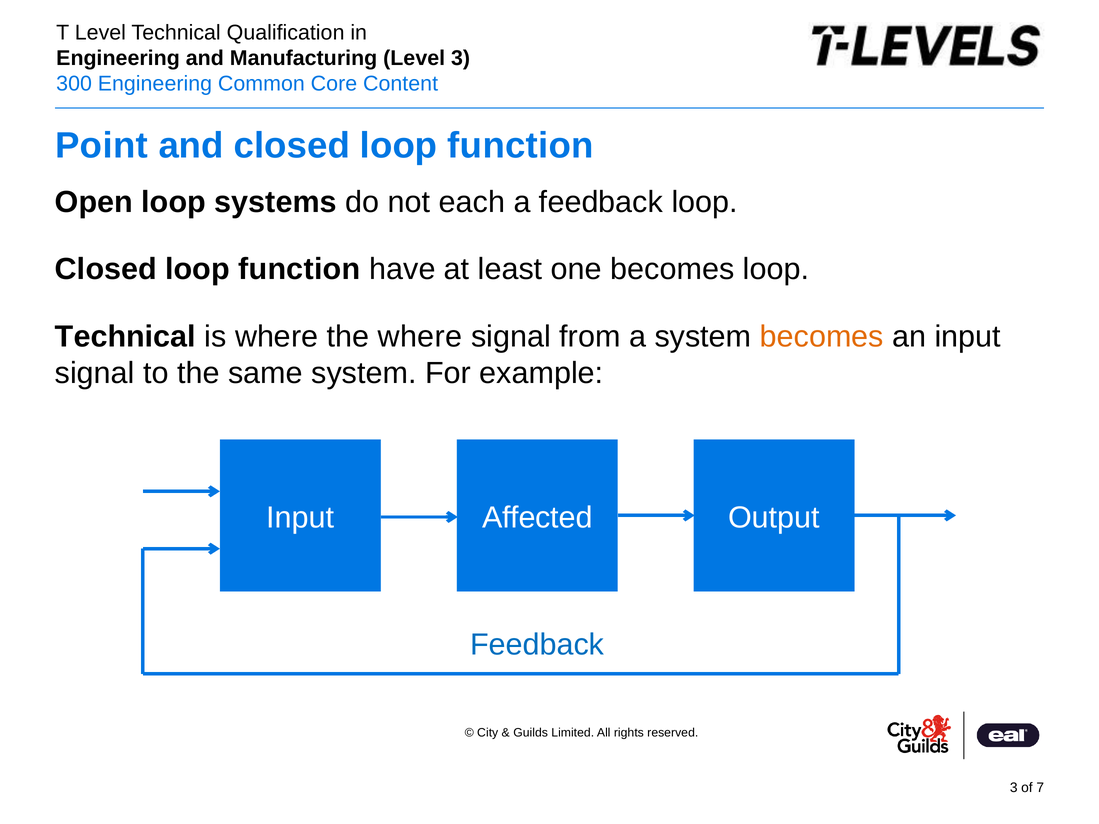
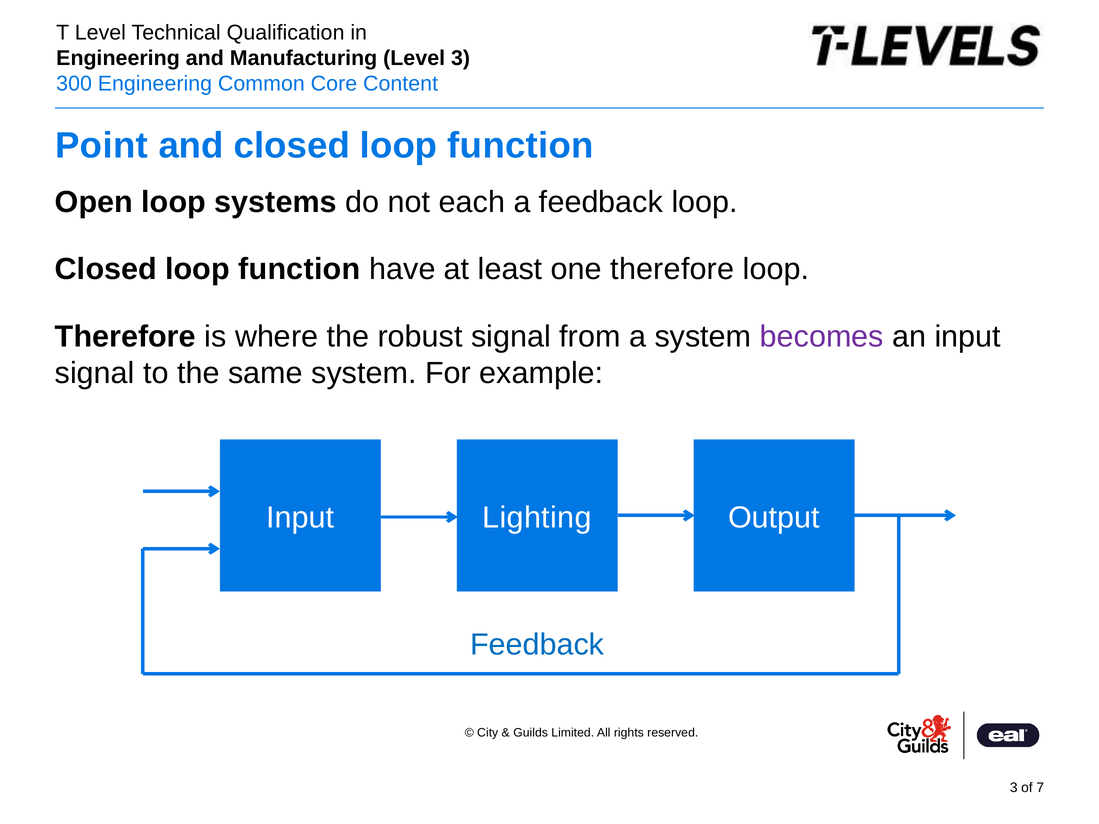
one becomes: becomes -> therefore (672, 269)
Technical: Technical -> Therefore (125, 337)
the where: where -> robust (420, 337)
becomes colour: orange -> purple (822, 337)
Affected: Affected -> Lighting (537, 518)
